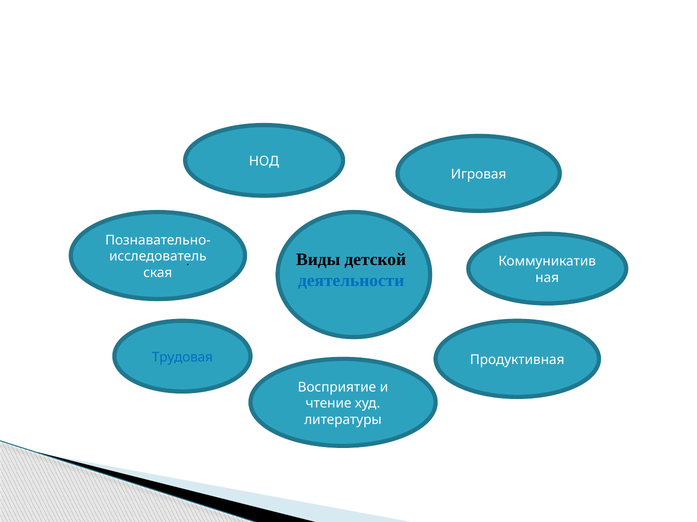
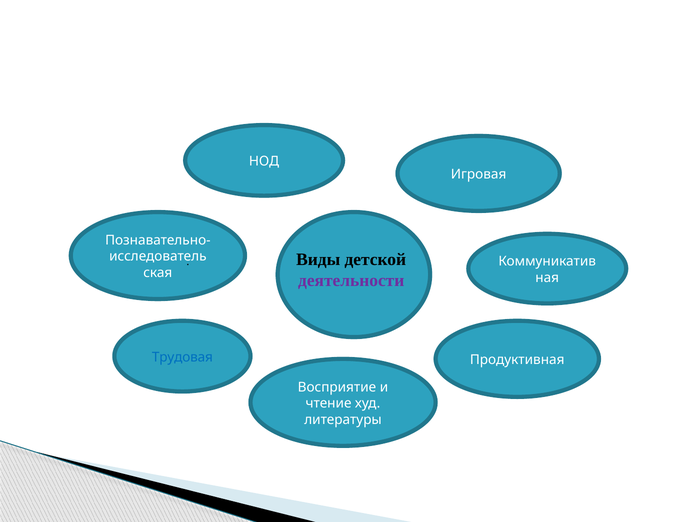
деятельности colour: blue -> purple (351, 281)
